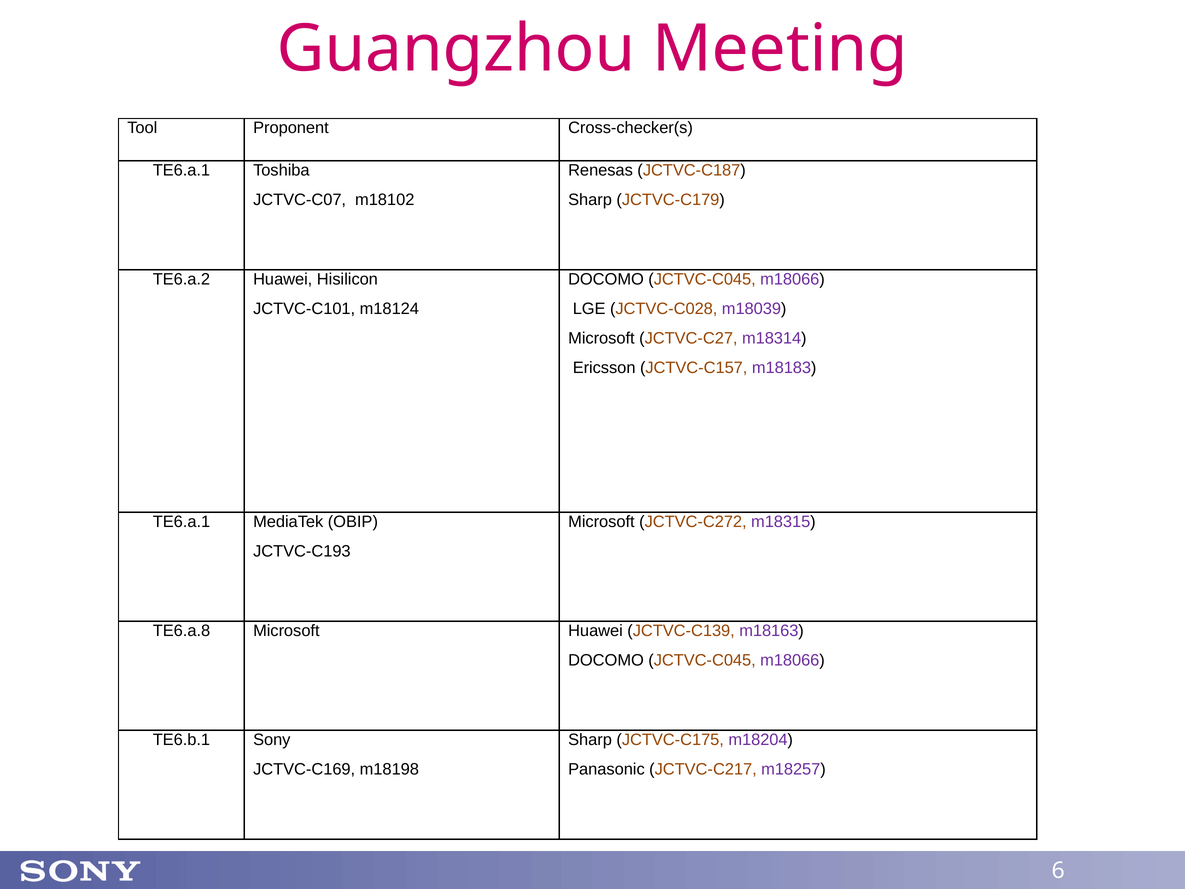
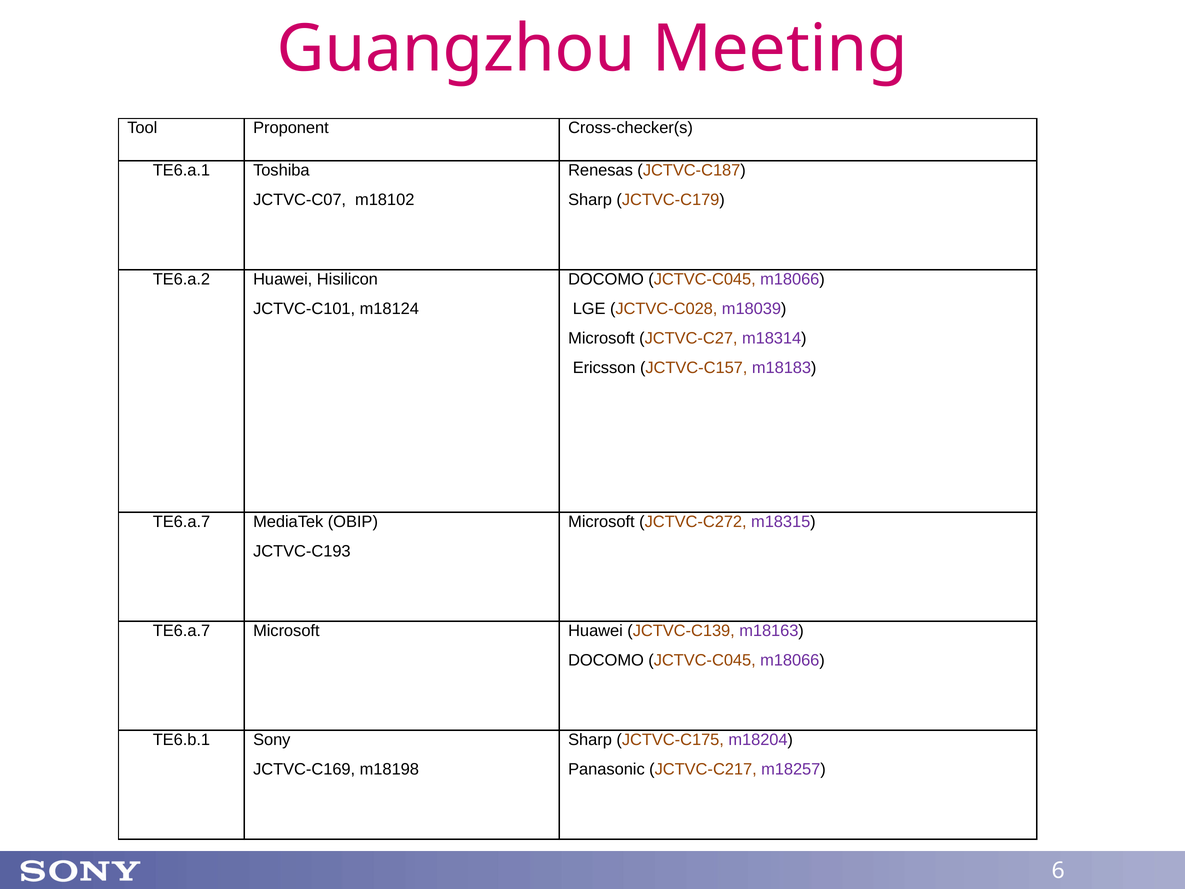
TE6.a.1: TE6.a.1 -> TE6.a.7 (181, 522)
TE6.a.8: TE6.a.8 -> TE6.a.7 (181, 631)
